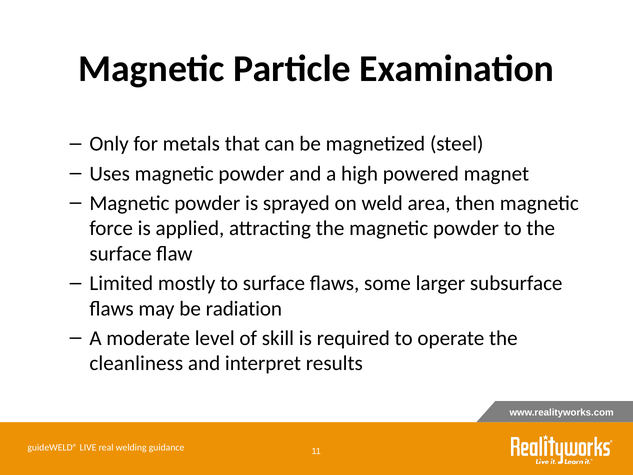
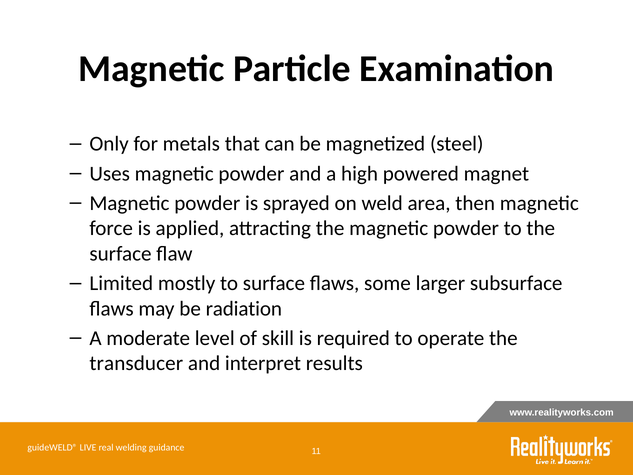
cleanliness: cleanliness -> transducer (136, 363)
